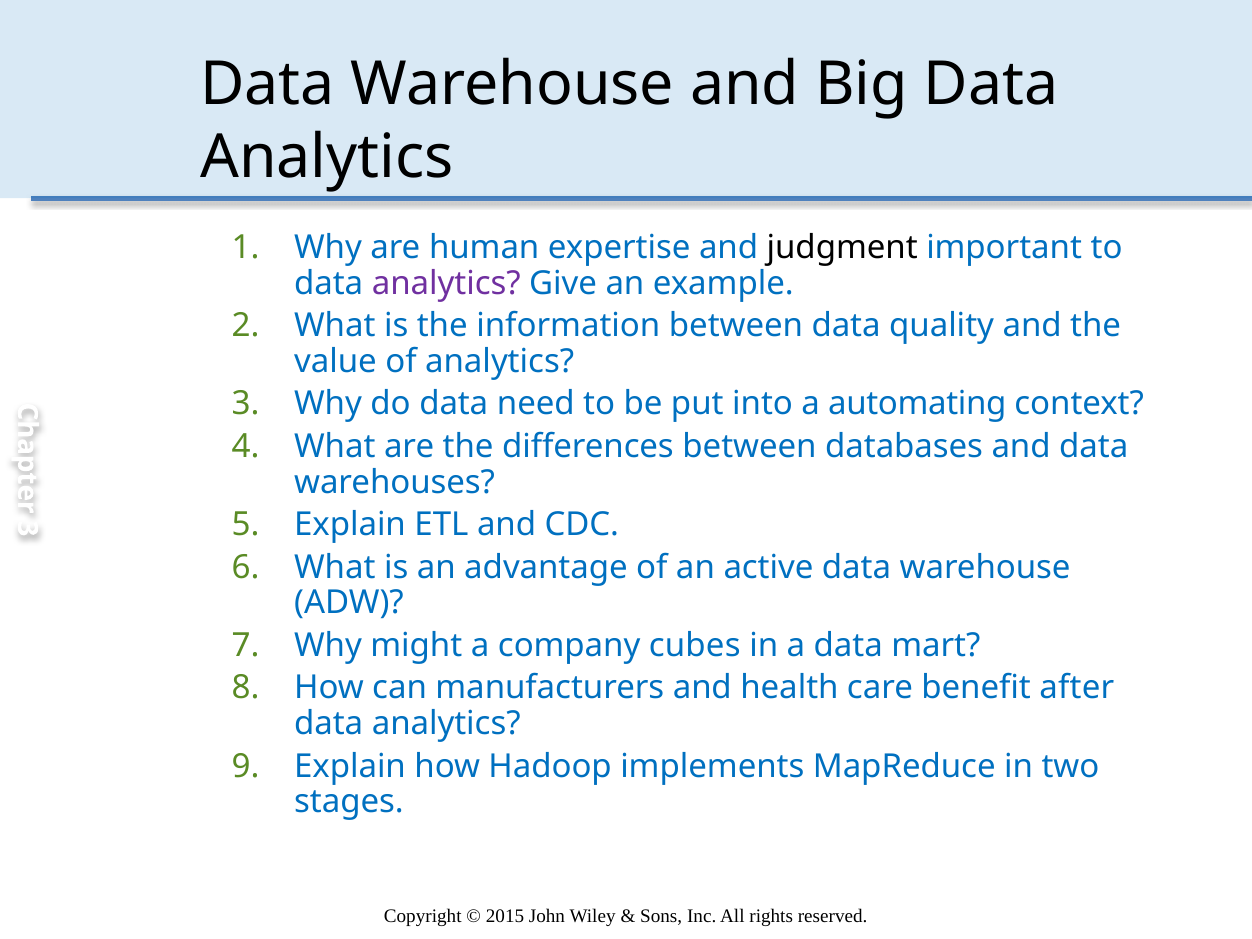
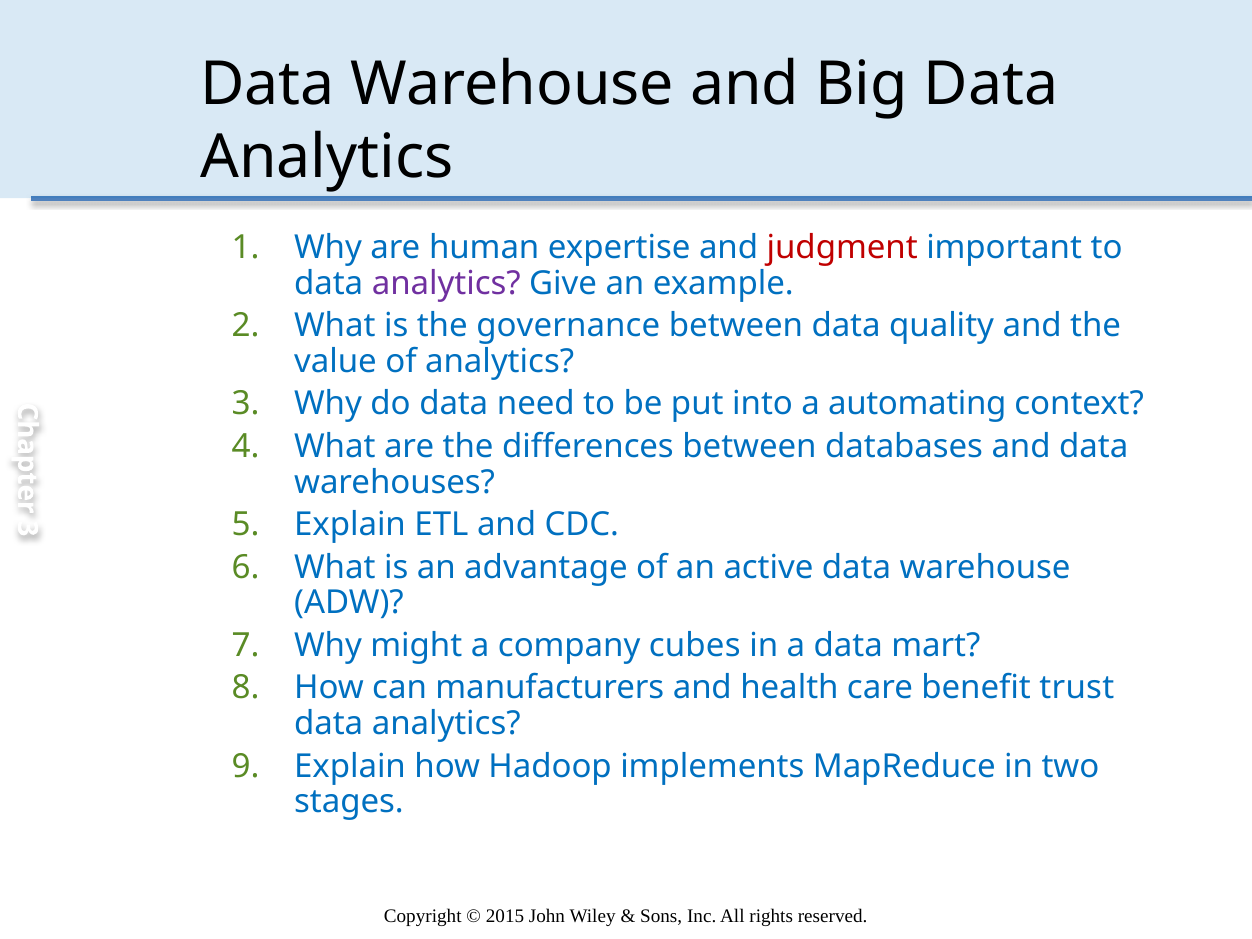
judgment colour: black -> red (842, 247)
information: information -> governance (568, 326)
after: after -> trust (1077, 688)
